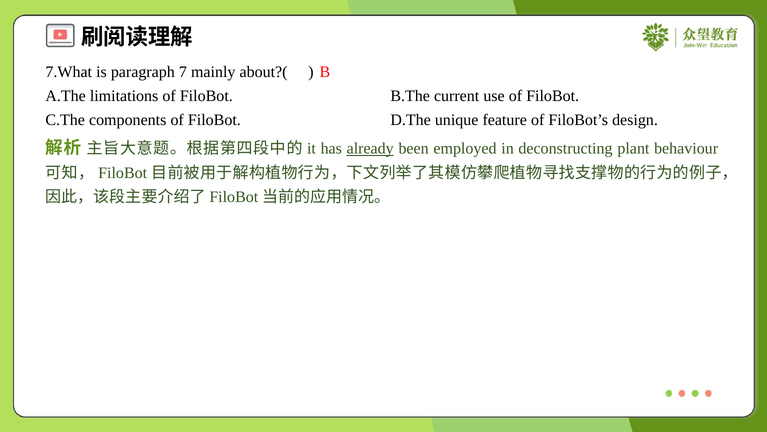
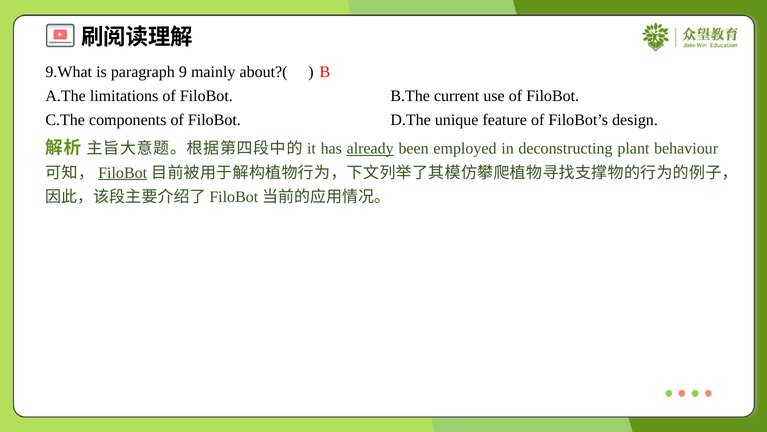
7.What: 7.What -> 9.What (69, 72)
7: 7 -> 9 (183, 72)
FiloBot underline: none -> present (123, 173)
